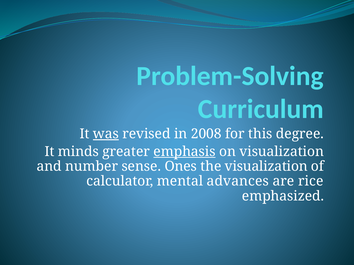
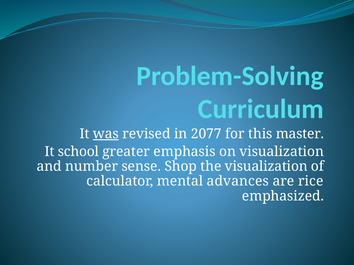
2008: 2008 -> 2077 (206, 134)
degree: degree -> master (300, 134)
minds: minds -> school (78, 152)
emphasis underline: present -> none (185, 152)
Ones: Ones -> Shop (181, 167)
